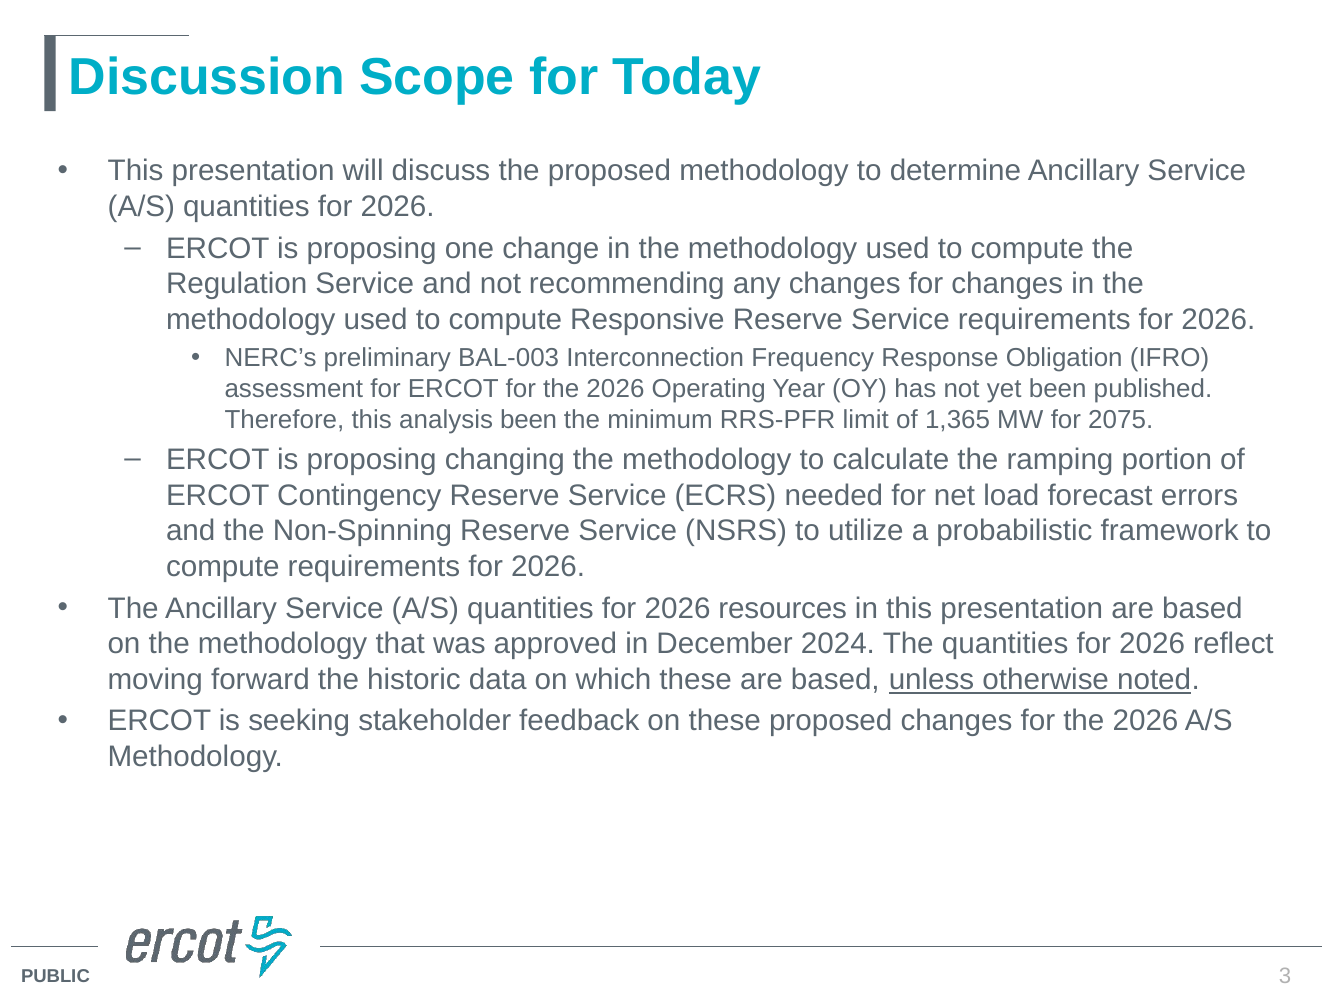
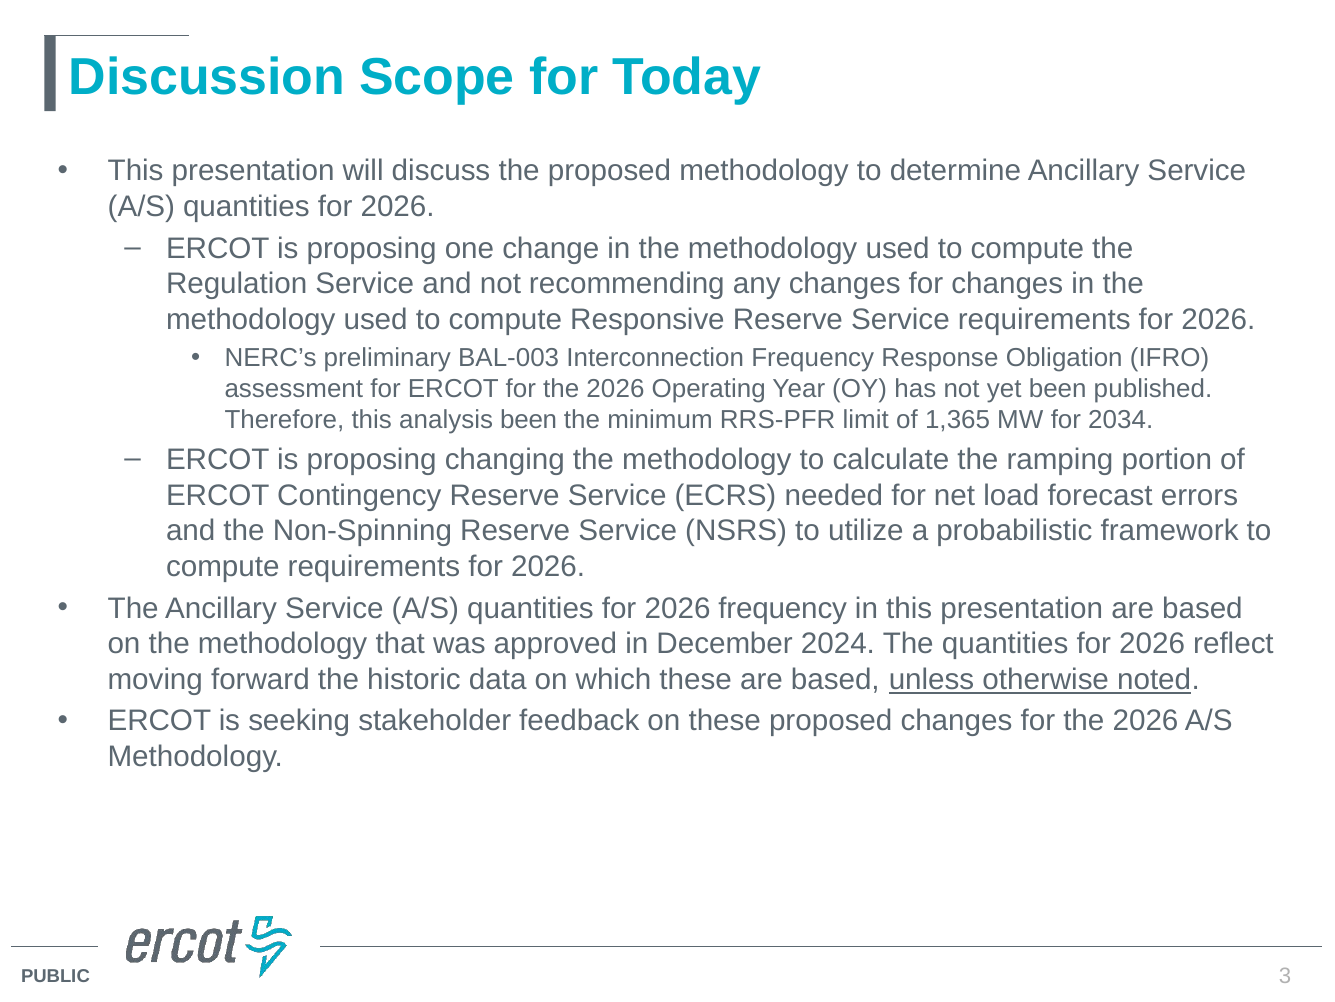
2075: 2075 -> 2034 (1121, 420)
2026 resources: resources -> frequency (783, 608)
